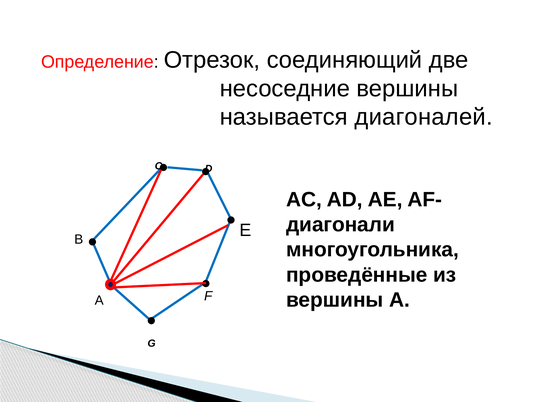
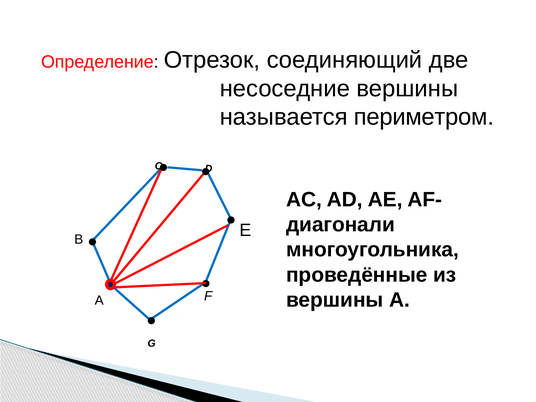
диагоналей: диагоналей -> периметром (424, 117)
